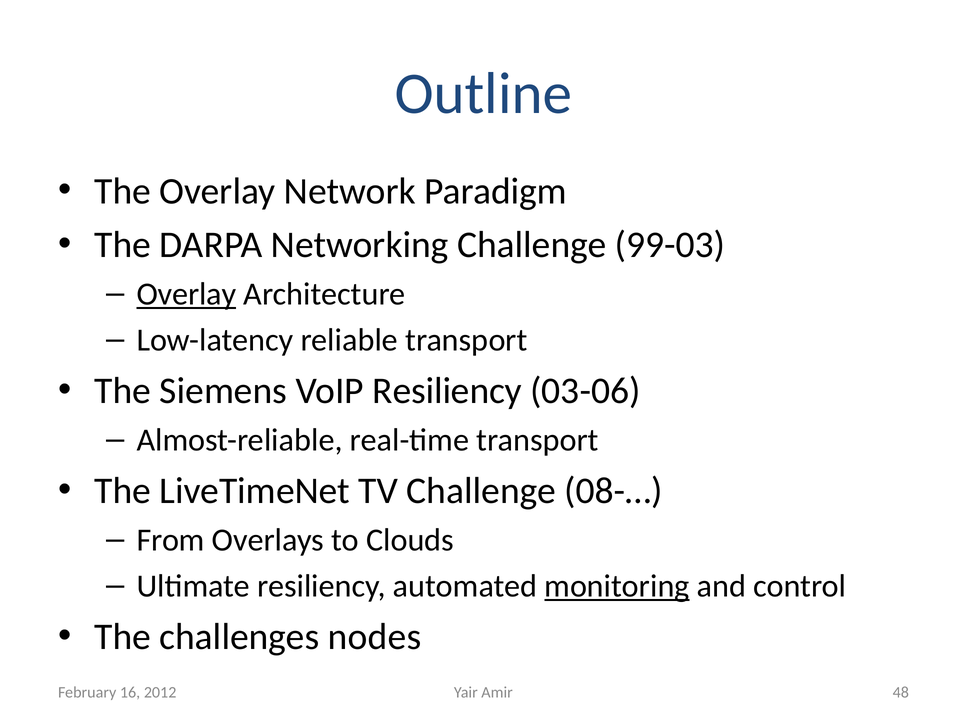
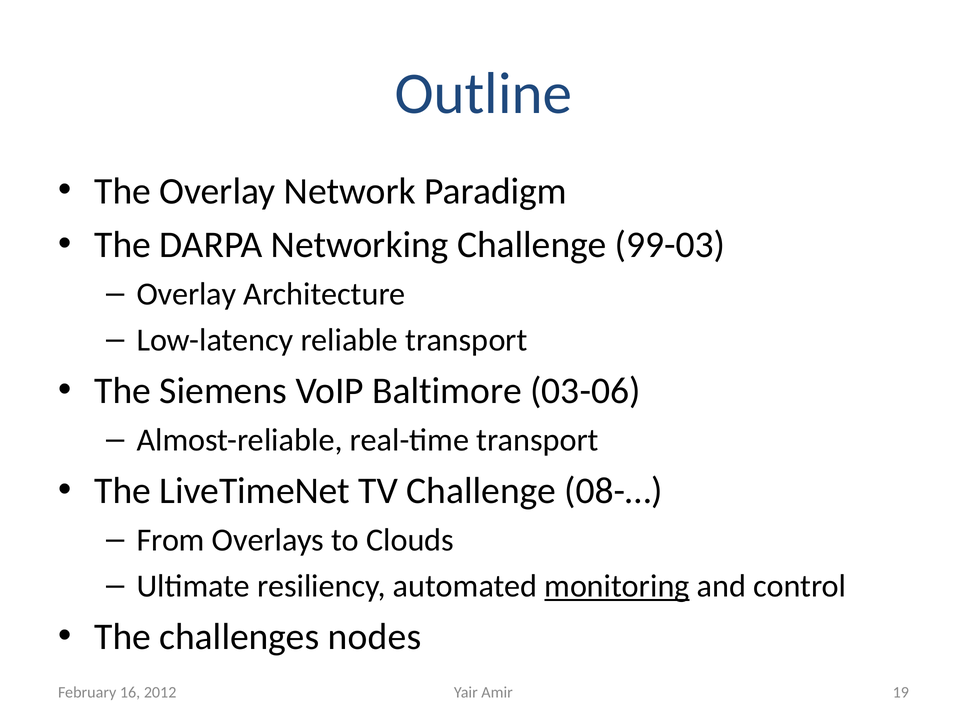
Overlay underline: present -> none (186, 294)
VoIP Resiliency: Resiliency -> Baltimore (447, 391)
48: 48 -> 19 (901, 692)
